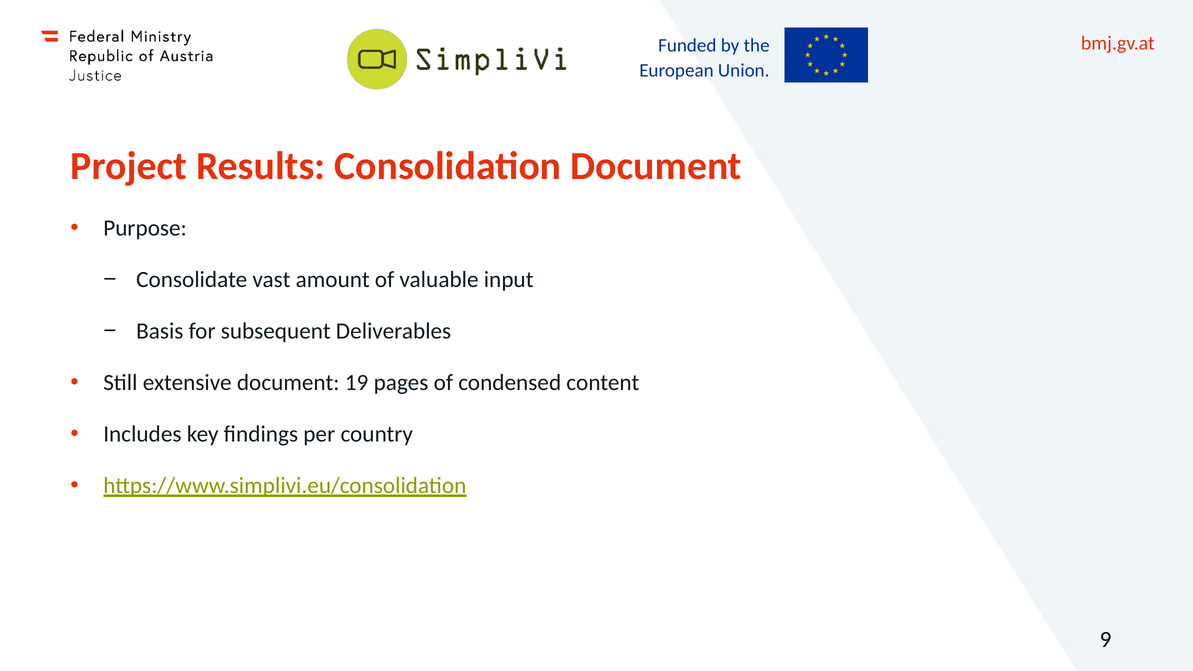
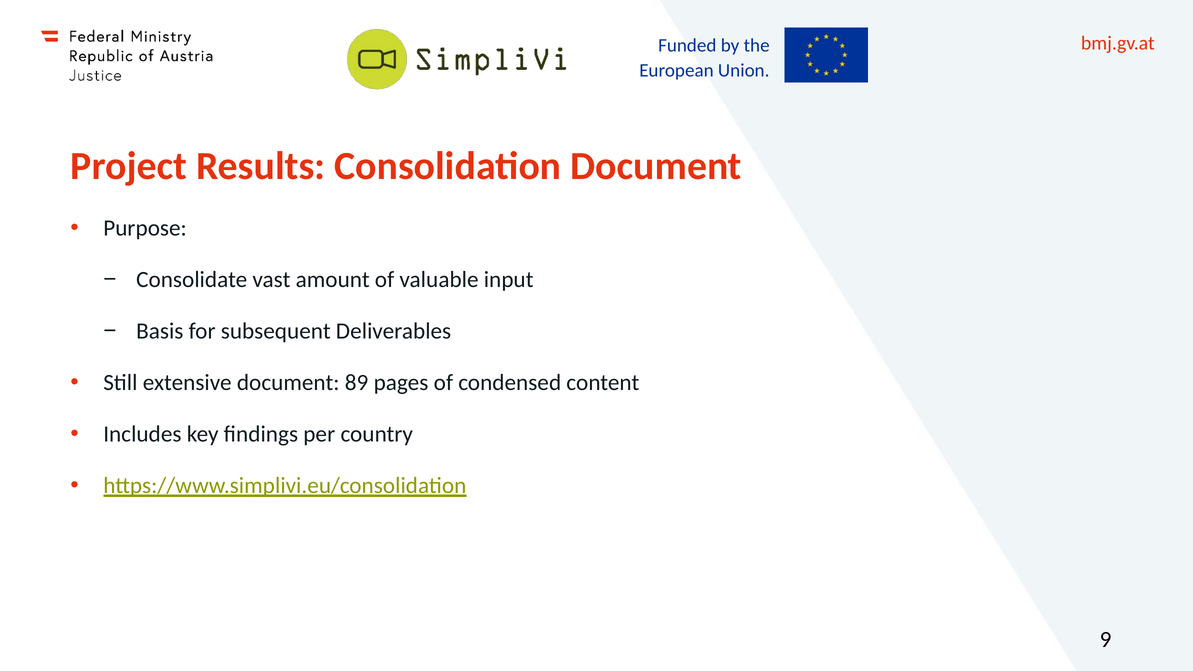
19: 19 -> 89 (357, 383)
